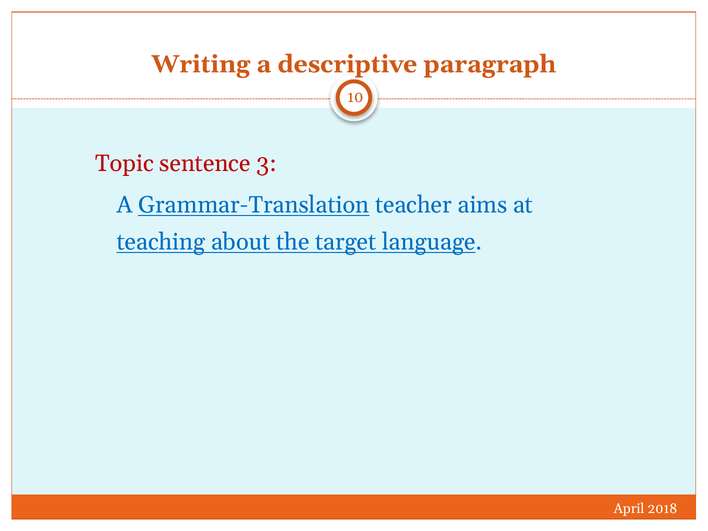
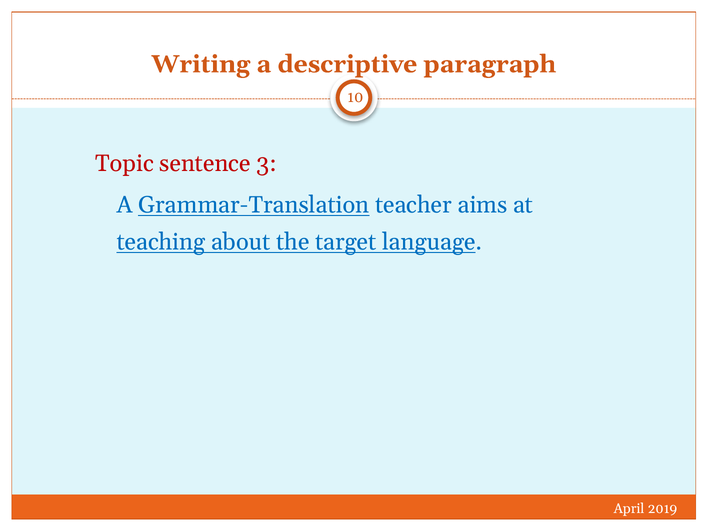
2018: 2018 -> 2019 (662, 509)
